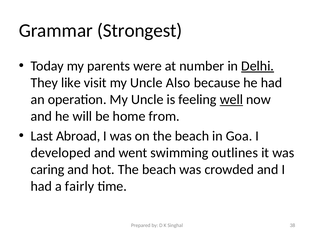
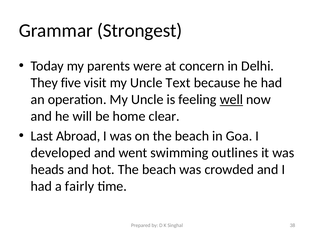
number: number -> concern (202, 66)
Delhi underline: present -> none (258, 66)
like: like -> five (71, 83)
Also: Also -> Text (178, 83)
from: from -> clear (164, 116)
caring: caring -> heads (47, 169)
